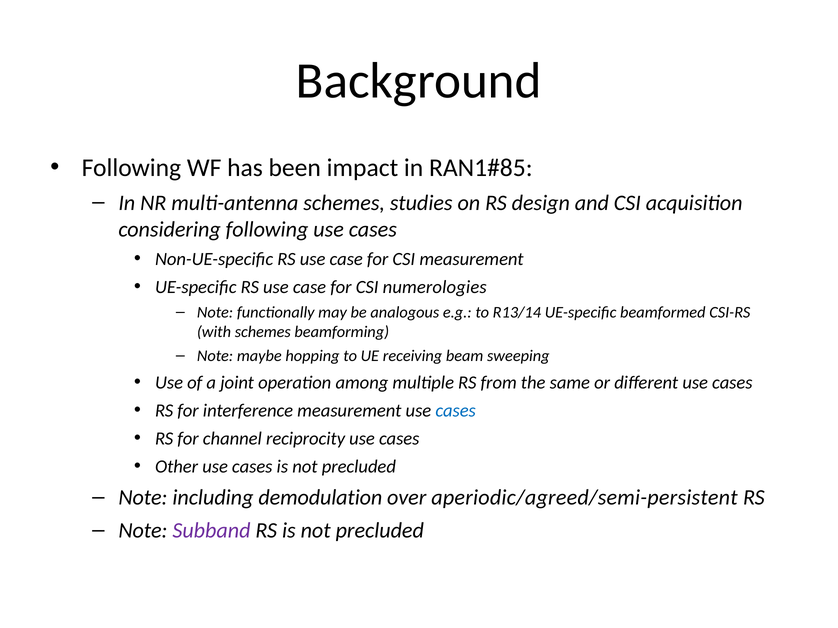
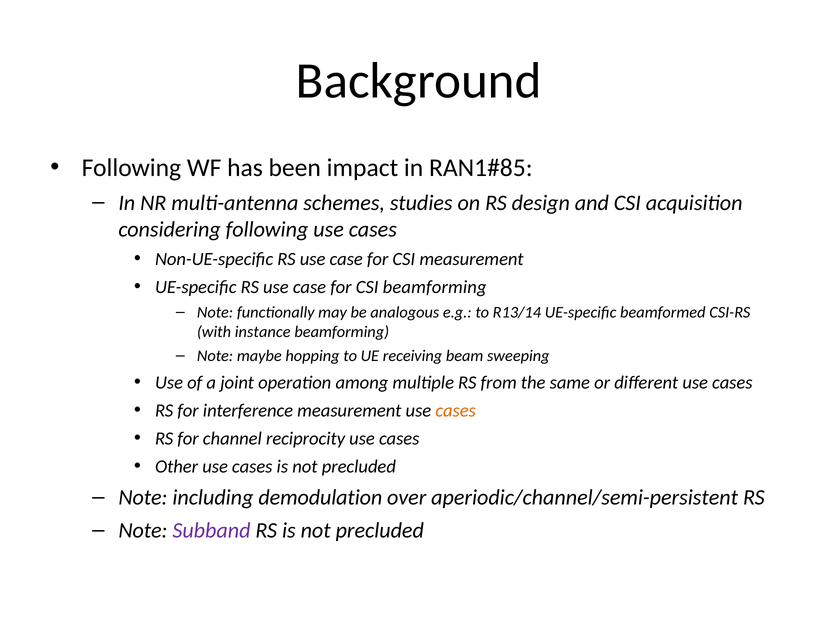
CSI numerologies: numerologies -> beamforming (435, 287)
with schemes: schemes -> instance (263, 332)
cases colour: blue -> orange (456, 411)
aperiodic/agreed/semi-persistent: aperiodic/agreed/semi-persistent -> aperiodic/channel/semi-persistent (585, 498)
